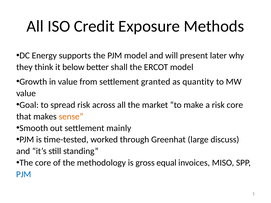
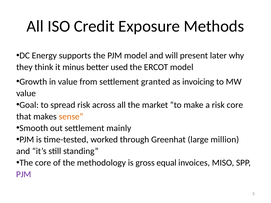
below: below -> minus (73, 67)
shall: shall -> used (119, 67)
quantity: quantity -> invoicing (198, 82)
discuss: discuss -> million (225, 140)
PJM colour: blue -> purple (24, 175)
